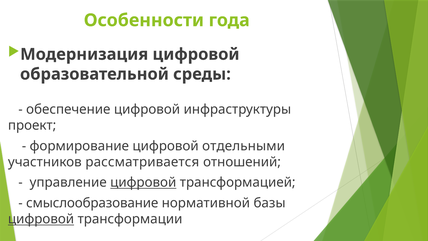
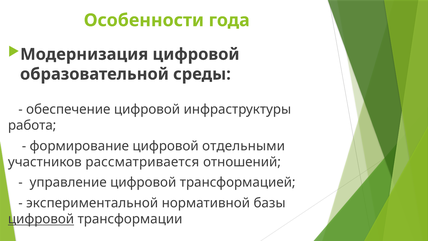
проект: проект -> работа (32, 125)
цифровой underline: present -> none (143, 182)
смыслообразование: смыслообразование -> экспериментальной (92, 203)
